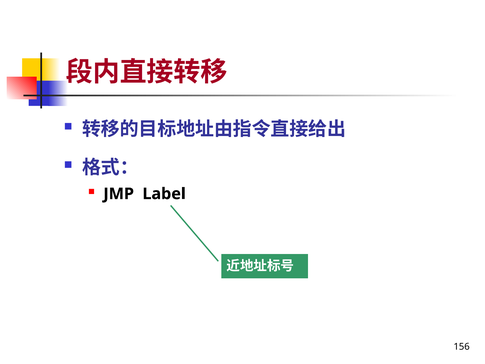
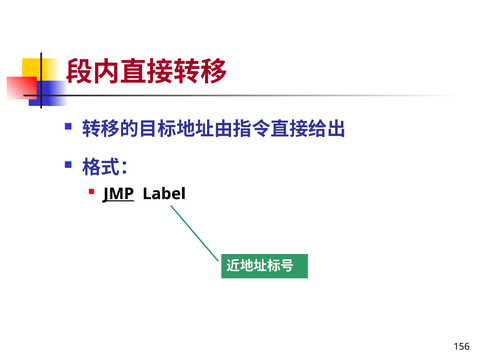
JMP underline: none -> present (119, 194)
